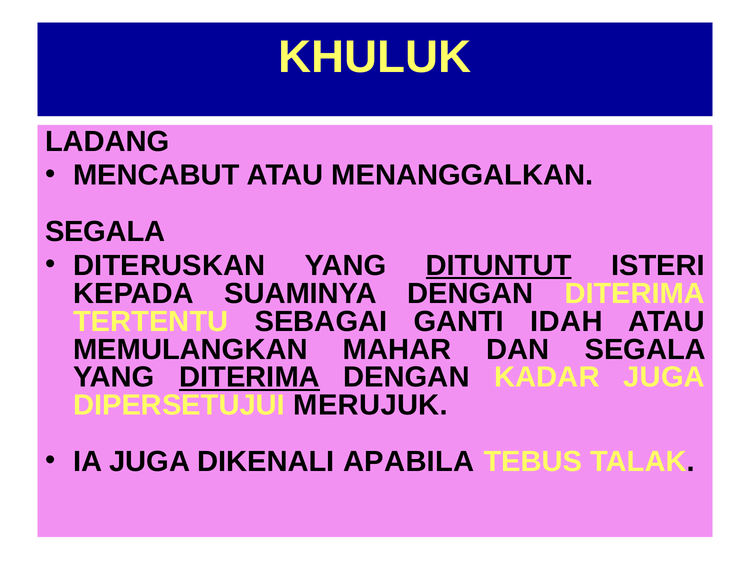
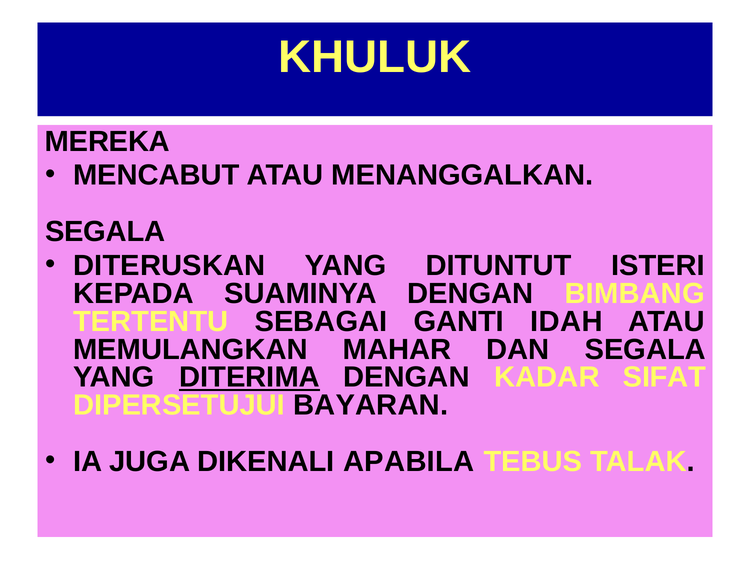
LADANG: LADANG -> MEREKA (107, 142)
DITUNTUT underline: present -> none (499, 266)
DENGAN DITERIMA: DITERIMA -> BIMBANG (635, 294)
KADAR JUGA: JUGA -> SIFAT (664, 378)
MERUJUK: MERUJUK -> BAYARAN (371, 406)
